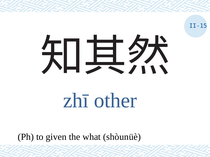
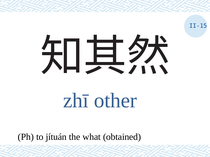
given: given -> jítuán (56, 137)
shòunüè: shòunüè -> obtained (122, 137)
